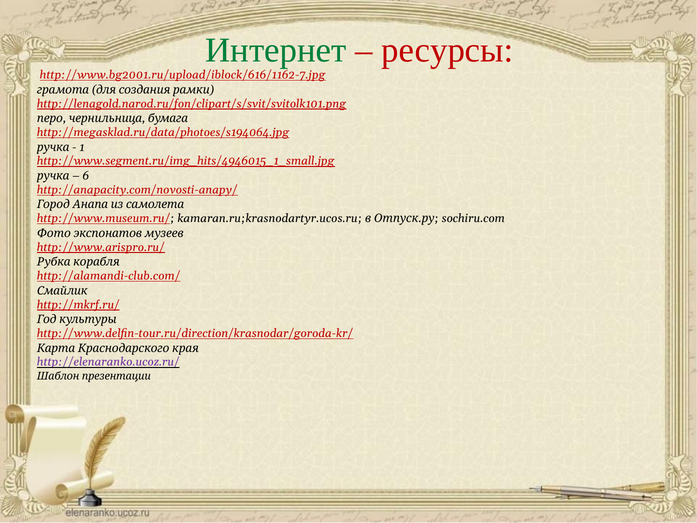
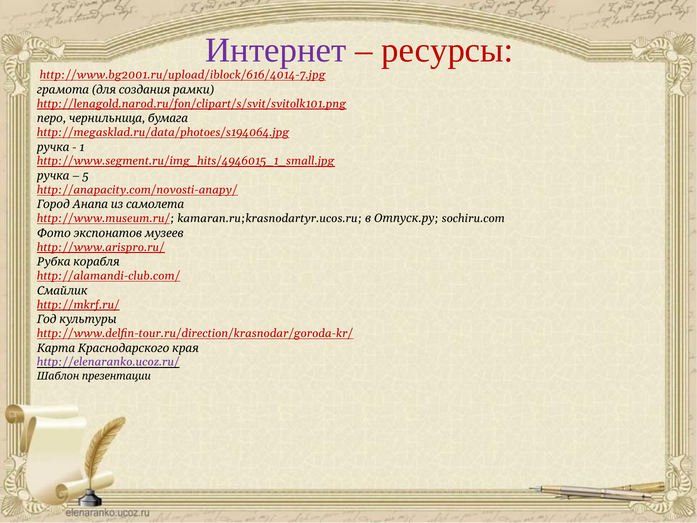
Интернет colour: green -> purple (276, 50)
http://www.bg2001.ru/upload/iblock/616/1162-7.jpg: http://www.bg2001.ru/upload/iblock/616/1162-7.jpg -> http://www.bg2001.ru/upload/iblock/616/4014-7.jpg (183, 75)
6: 6 -> 5 (86, 176)
